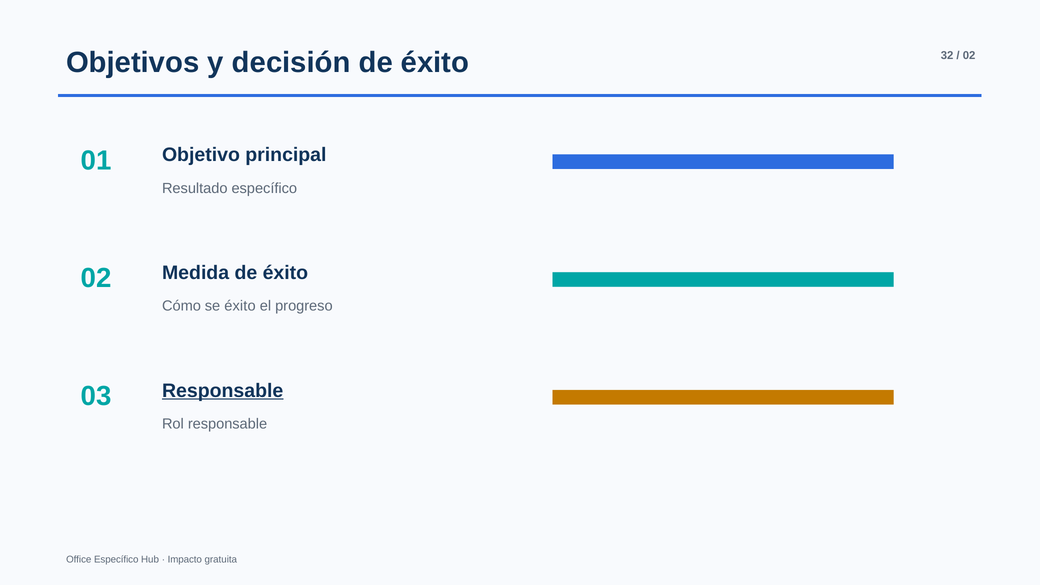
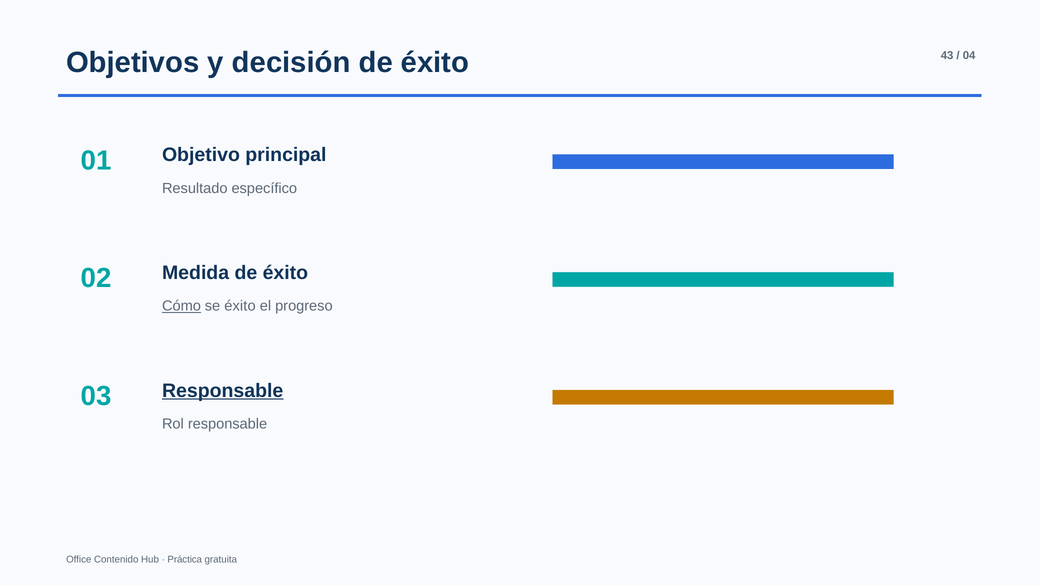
32: 32 -> 43 (947, 55)
02: 02 -> 04 (969, 55)
Cómo underline: none -> present (181, 306)
Office Específico: Específico -> Contenido (116, 560)
Impacto: Impacto -> Práctica (185, 560)
